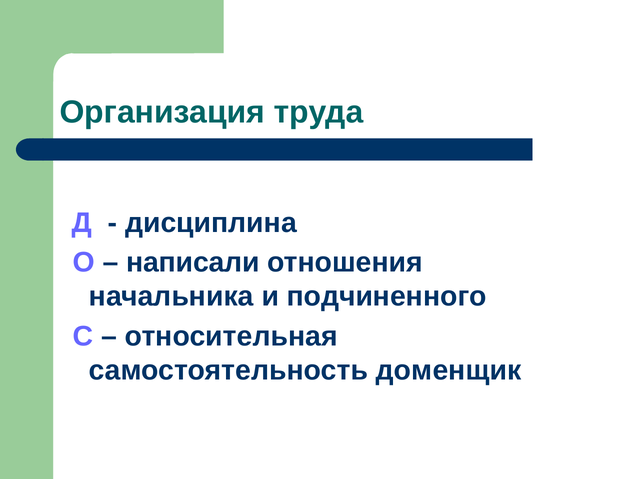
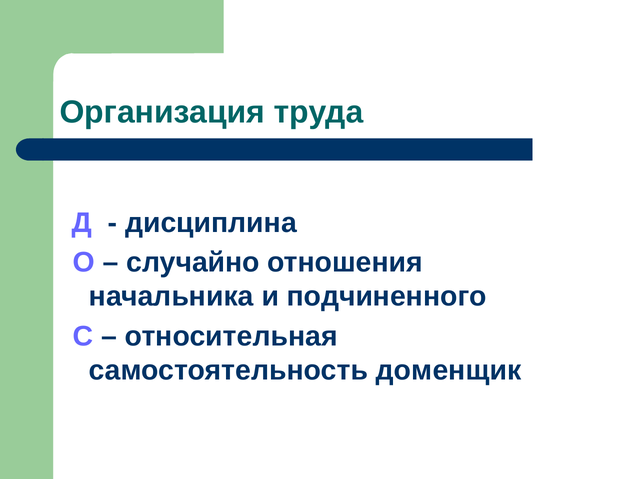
написали: написали -> случайно (193, 263)
